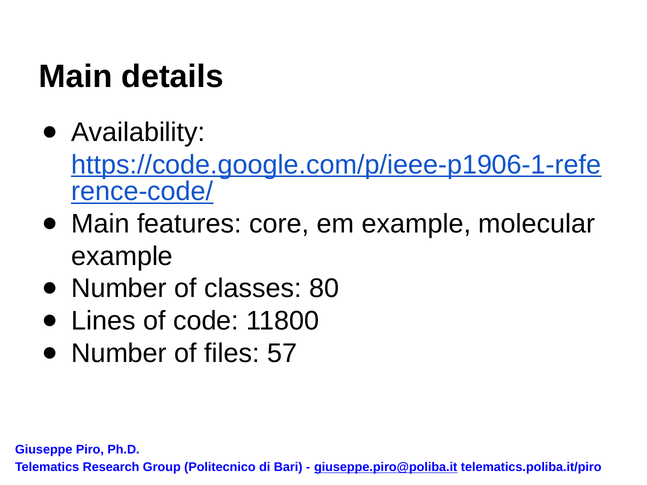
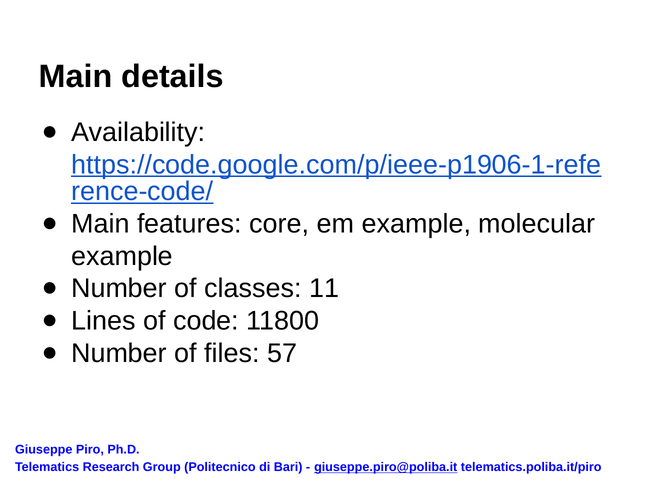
80: 80 -> 11 (324, 289)
